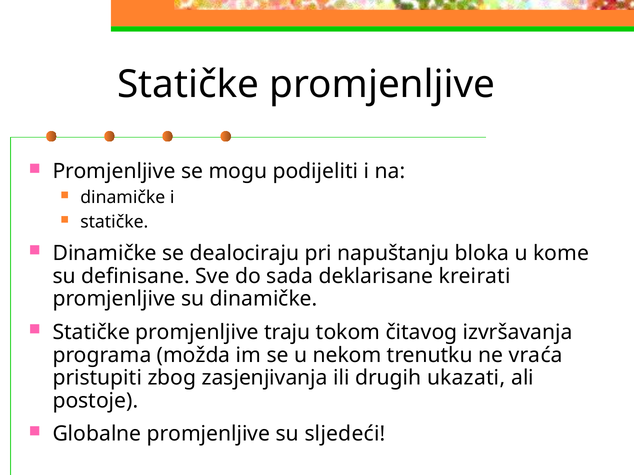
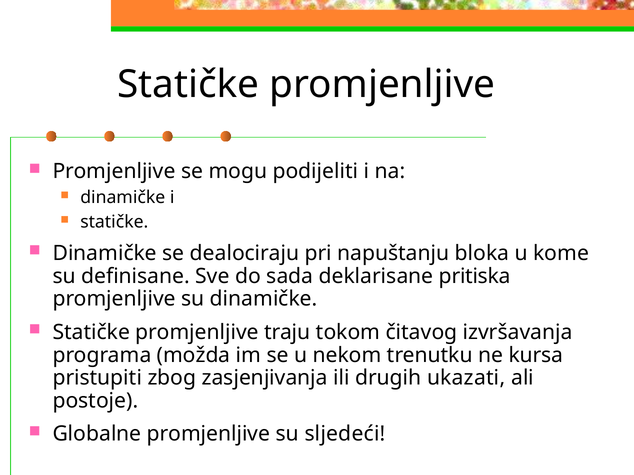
kreirati: kreirati -> pritiska (475, 276)
vraća: vraća -> kursa (536, 355)
